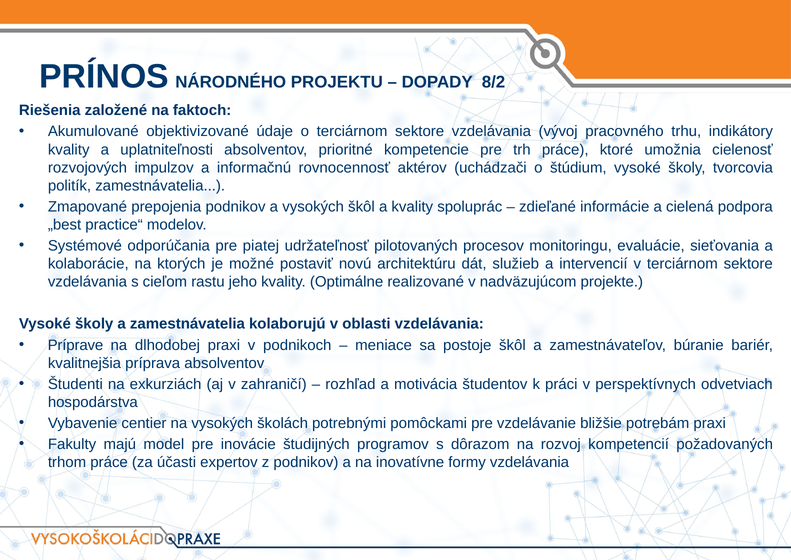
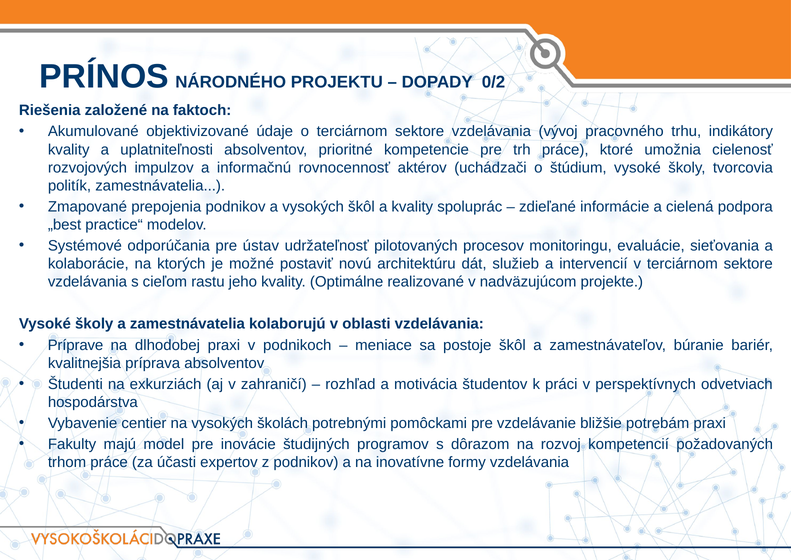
8/2: 8/2 -> 0/2 (494, 82)
piatej: piatej -> ústav (261, 246)
